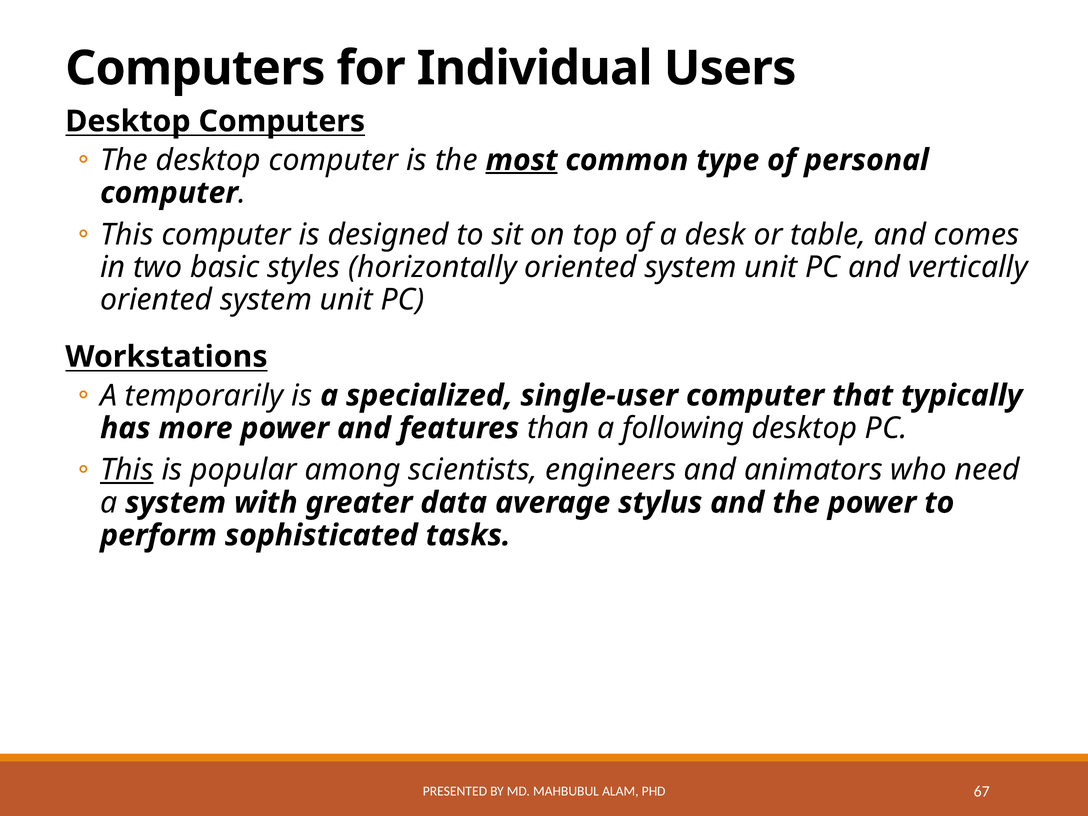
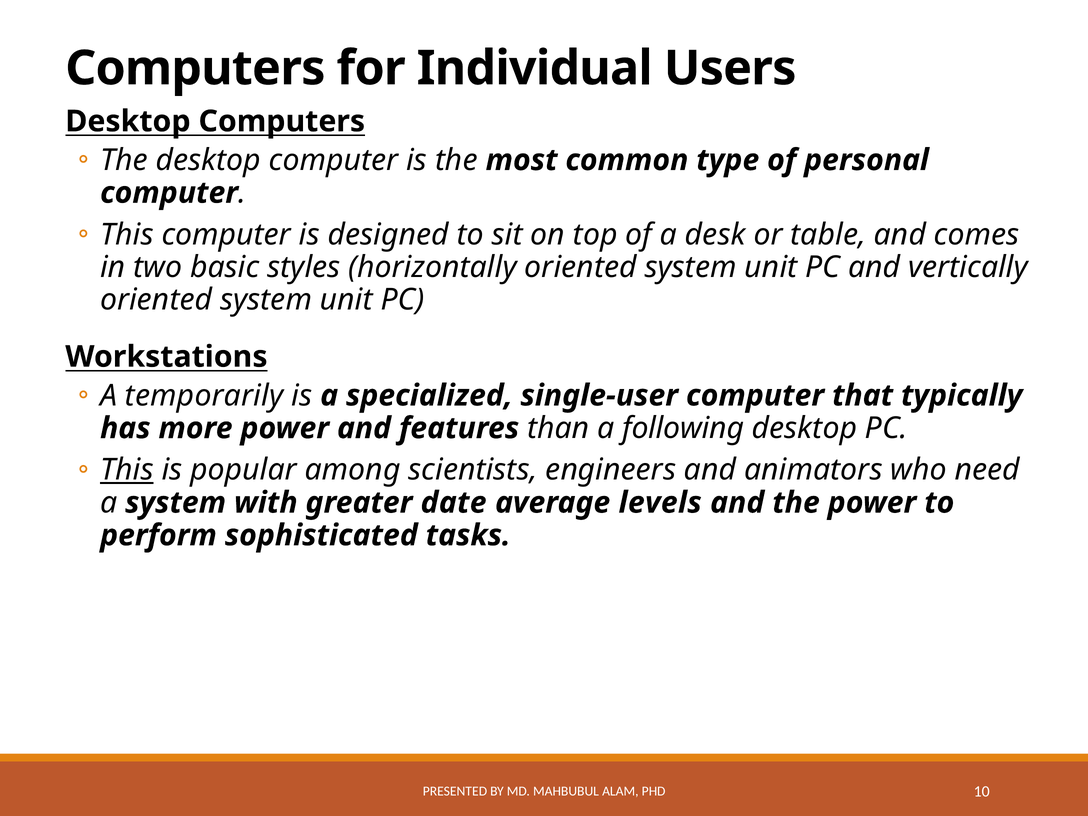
most underline: present -> none (522, 160)
data: data -> date (454, 503)
stylus: stylus -> levels (660, 503)
67: 67 -> 10 (982, 791)
